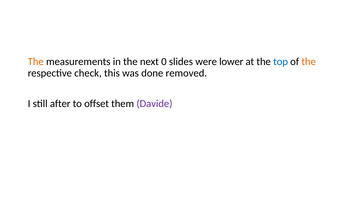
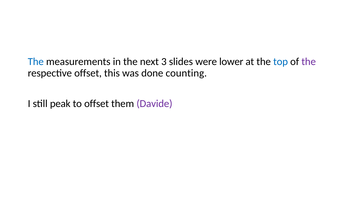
The colour: orange -> blue (36, 62)
0: 0 -> 3 (164, 62)
the colour: orange -> purple (309, 62)
respective check: check -> offset (88, 73)
removed: removed -> counting (186, 73)
after: after -> peak (60, 104)
